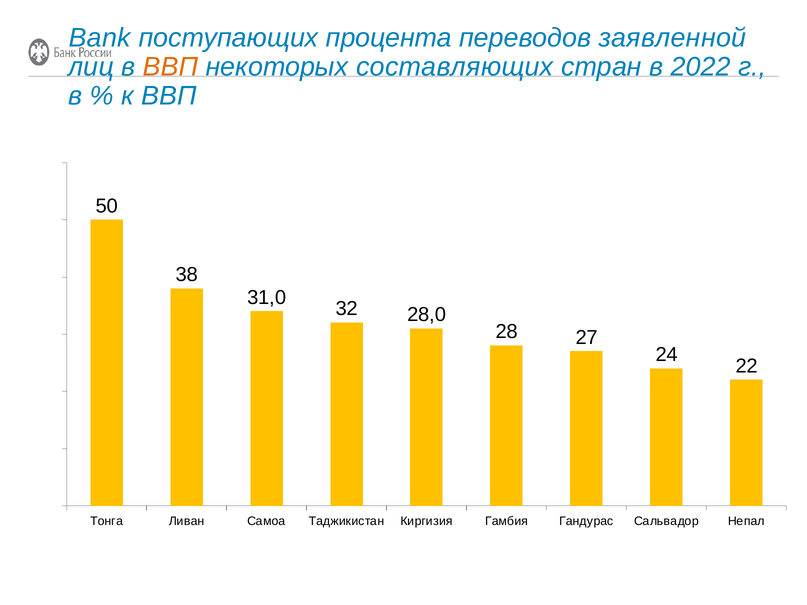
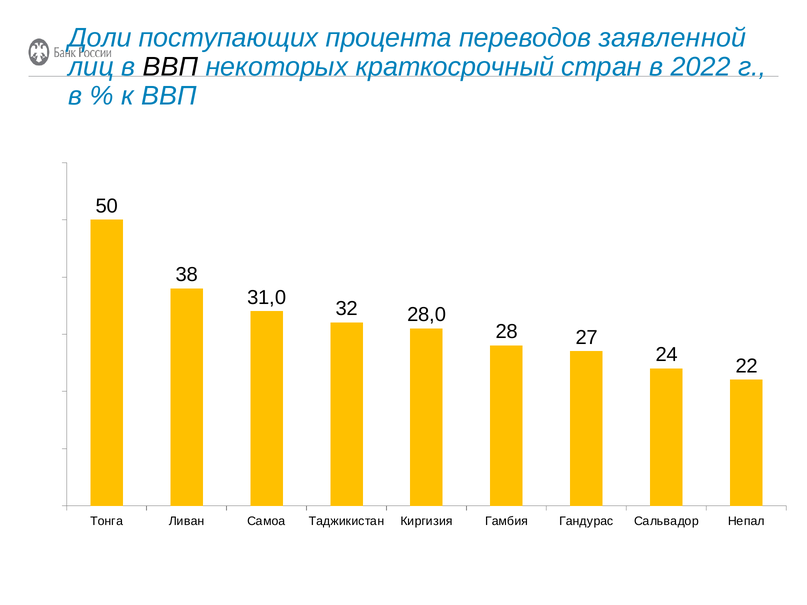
Bank: Bank -> Доли (100, 38)
ВВП colour: orange -> black (170, 67)
составляющих: составляющих -> краткосрочный (455, 67)
